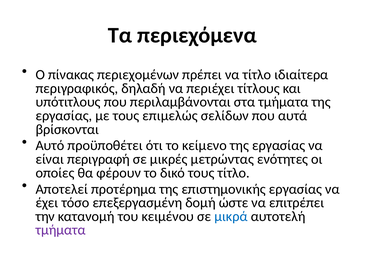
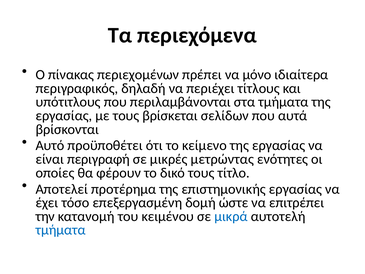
να τίτλο: τίτλο -> μόνο (257, 75)
επιμελώς: επιμελώς -> βρίσκεται (170, 116)
τμήματα colour: purple -> blue (61, 230)
